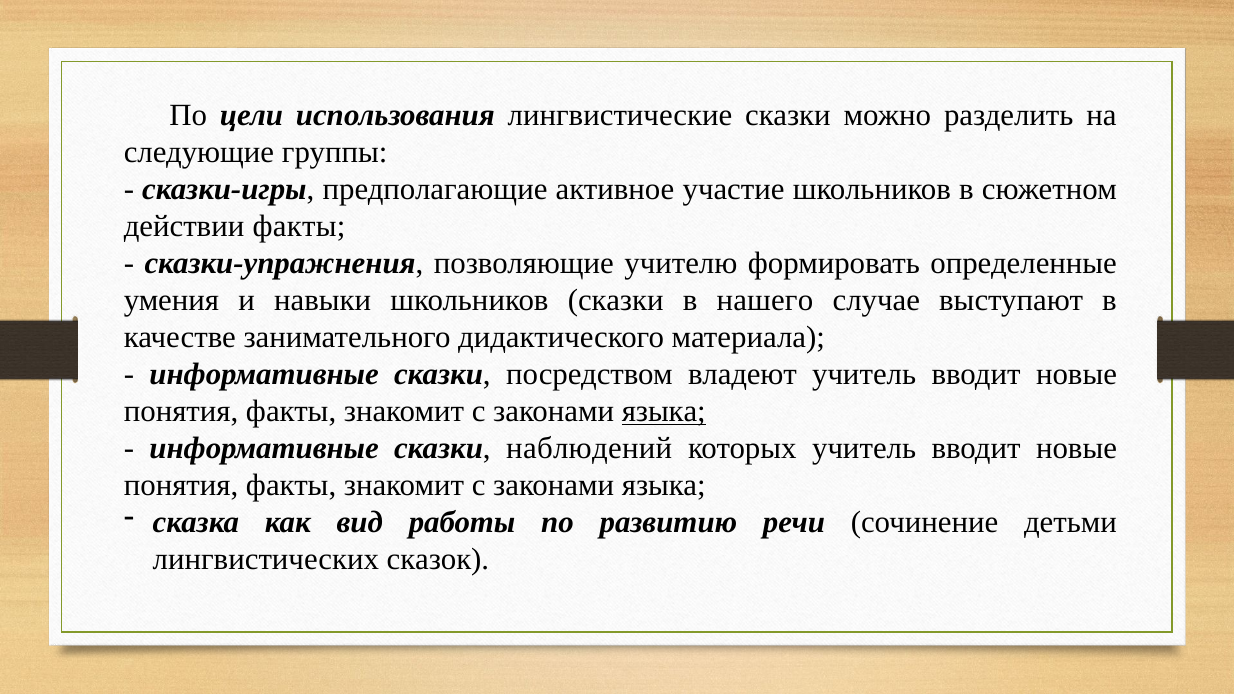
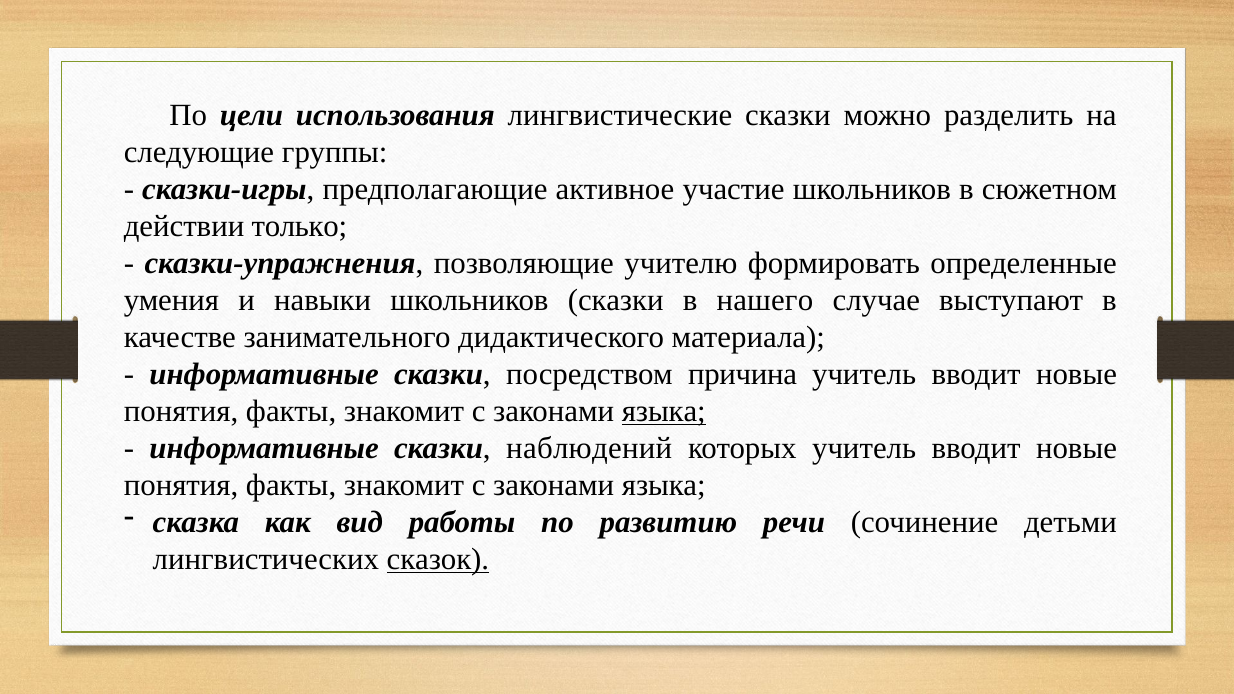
действии факты: факты -> только (299, 226)
владеют: владеют -> причина (742, 374)
сказок underline: none -> present (438, 559)
